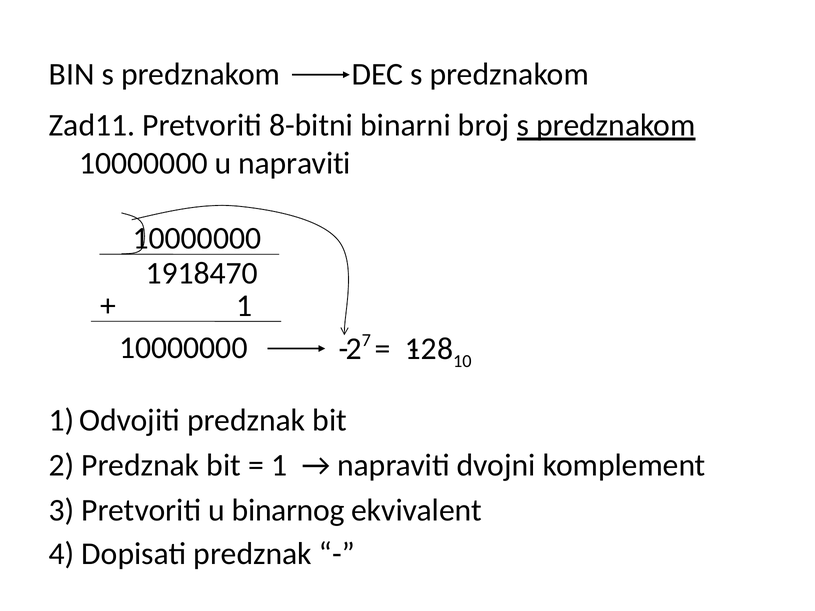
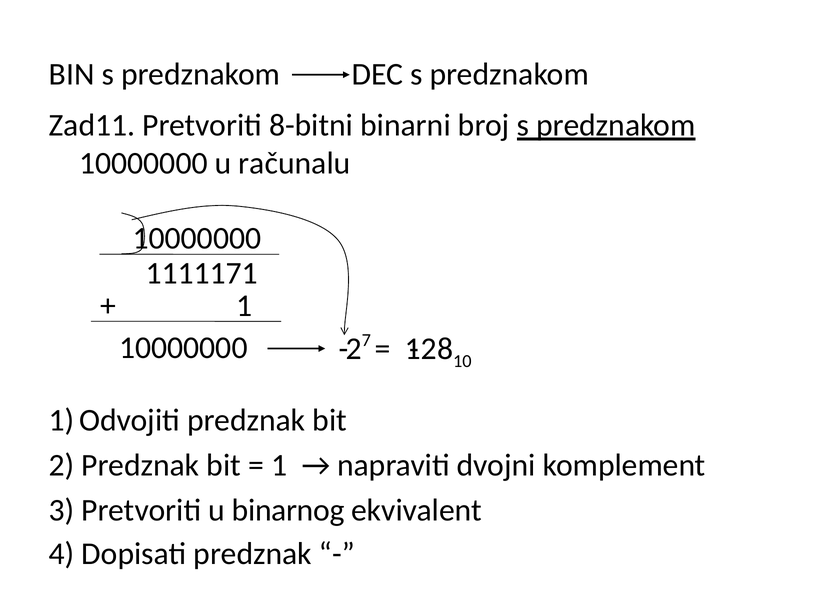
u napraviti: napraviti -> računalu (294, 164)
1918470: 1918470 -> 1111171 (202, 273)
